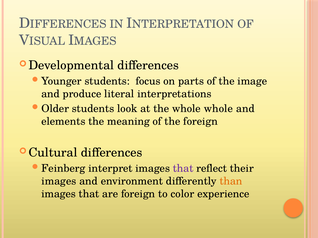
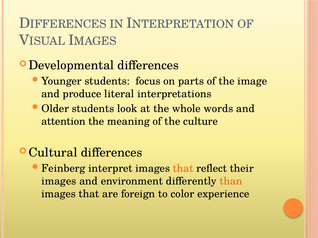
whole whole: whole -> words (218, 109)
elements: elements -> attention (63, 122)
the foreign: foreign -> culture (201, 122)
that colour: purple -> orange (183, 169)
